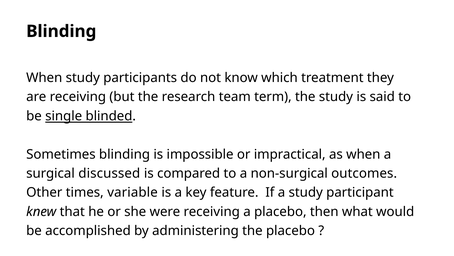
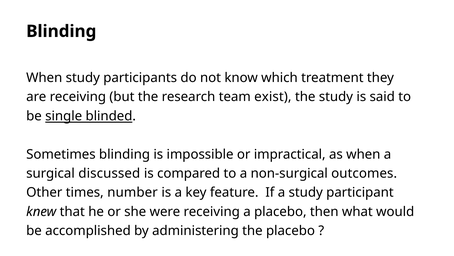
term: term -> exist (273, 97)
variable: variable -> number (133, 192)
